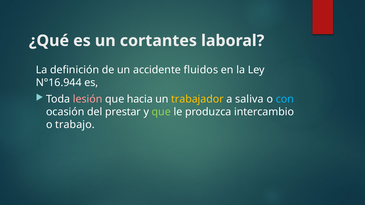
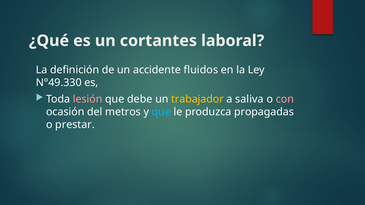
N°16.944: N°16.944 -> N°49.330 (59, 83)
hacia: hacia -> debe (140, 99)
con colour: light blue -> pink (285, 99)
prestar: prestar -> metros (123, 112)
que colour: light green -> light blue (161, 112)
intercambio: intercambio -> propagadas (264, 112)
trabajo: trabajo -> prestar (75, 125)
